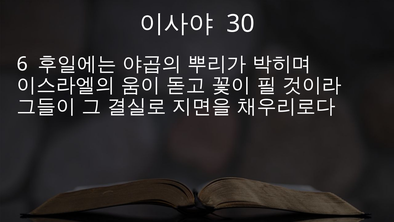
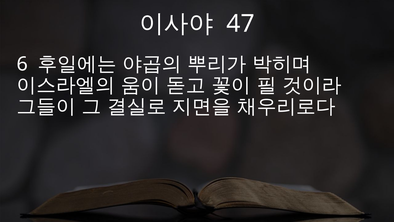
30: 30 -> 47 (241, 24)
